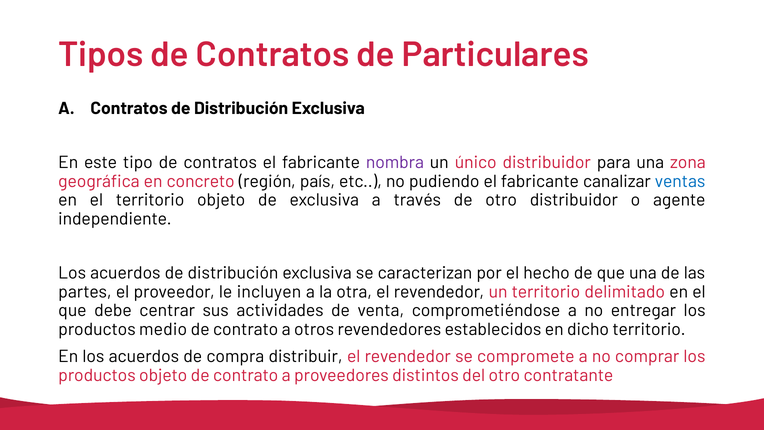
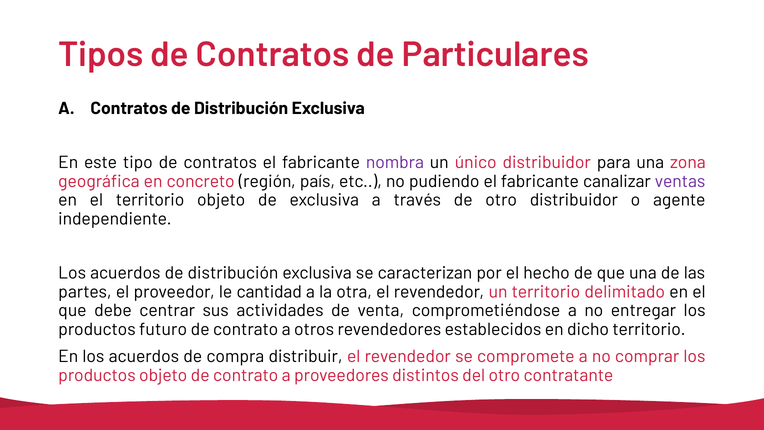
ventas colour: blue -> purple (680, 181)
incluyen: incluyen -> cantidad (269, 292)
medio: medio -> futuro (163, 329)
